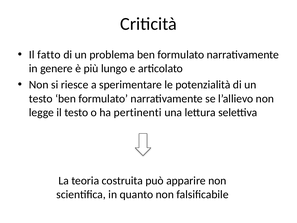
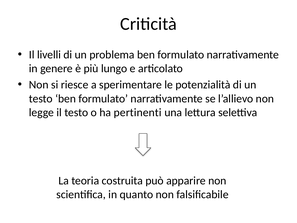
fatto: fatto -> livelli (49, 55)
